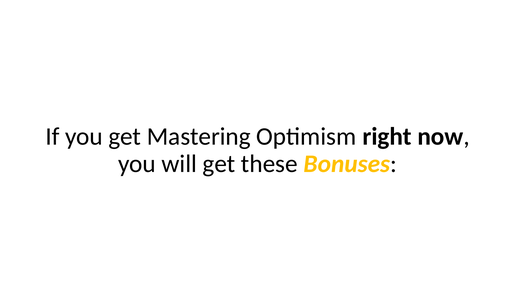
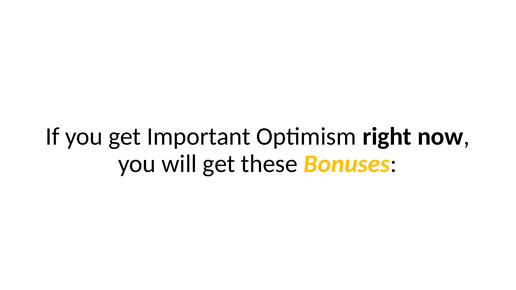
Mastering: Mastering -> Important (199, 137)
